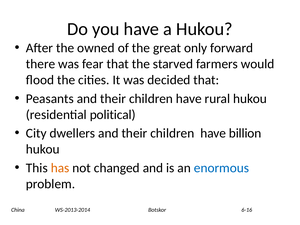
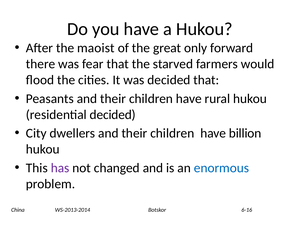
owned: owned -> maoist (96, 48)
residential political: political -> decided (113, 115)
has colour: orange -> purple (60, 168)
